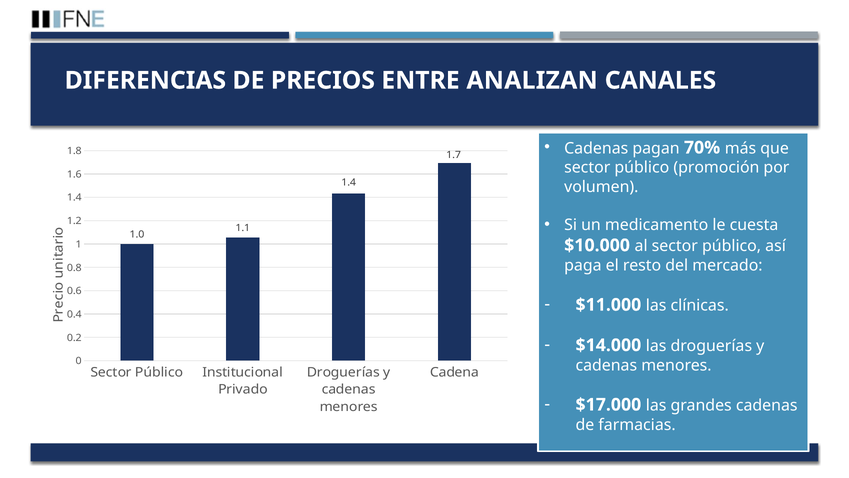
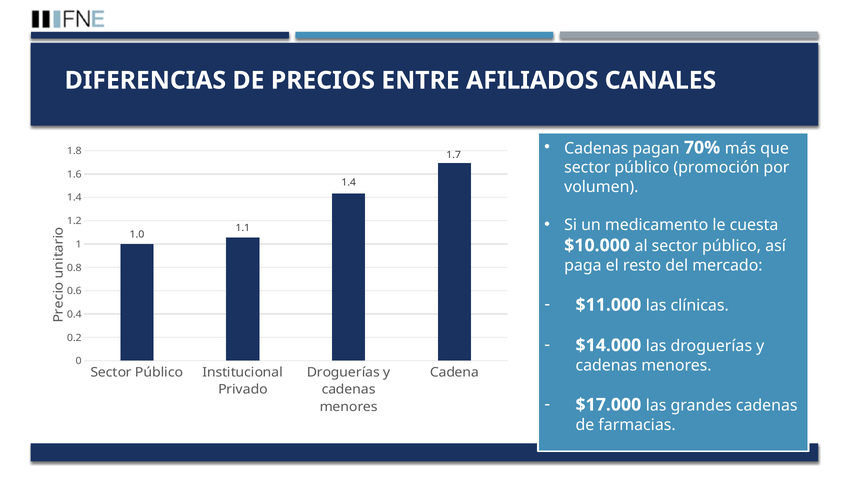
ANALIZAN: ANALIZAN -> AFILIADOS (532, 80)
